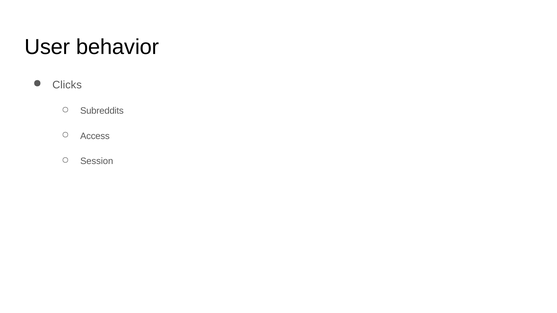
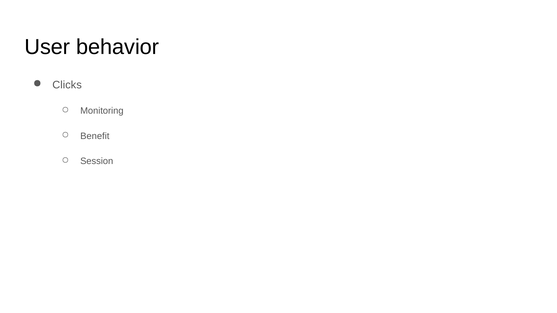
Subreddits: Subreddits -> Monitoring (102, 111)
Access: Access -> Benefit (95, 136)
